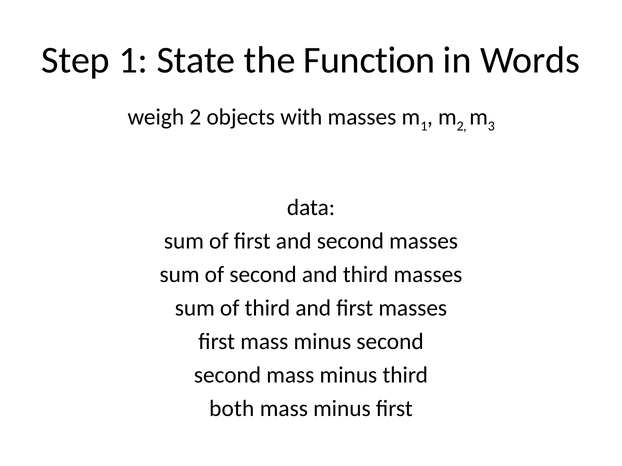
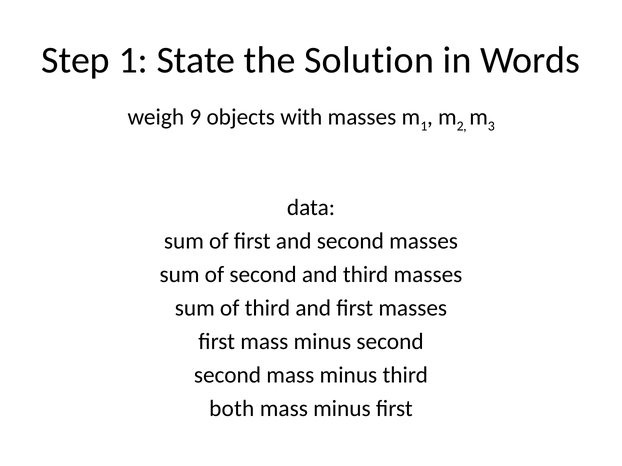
Function: Function -> Solution (369, 60)
weigh 2: 2 -> 9 (195, 117)
